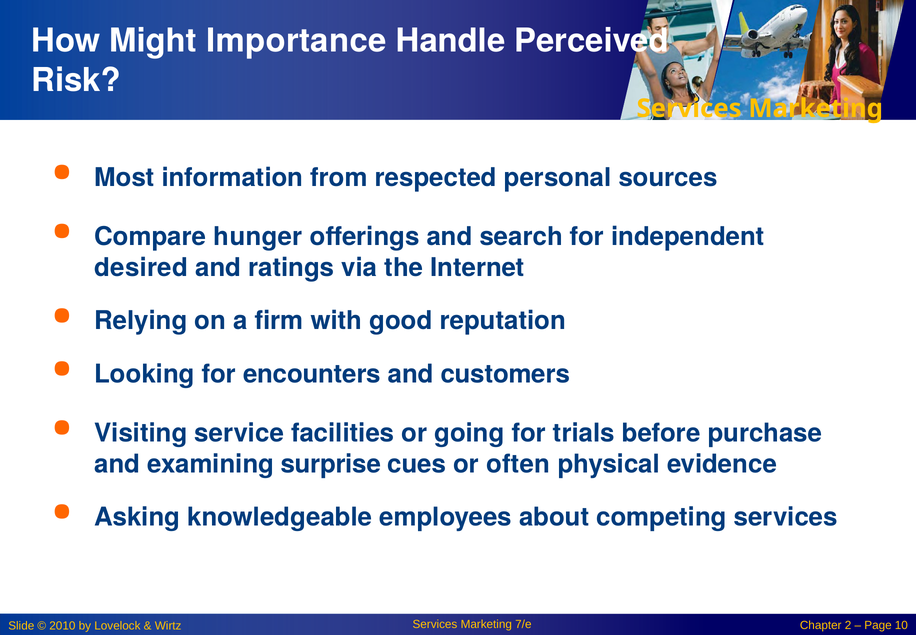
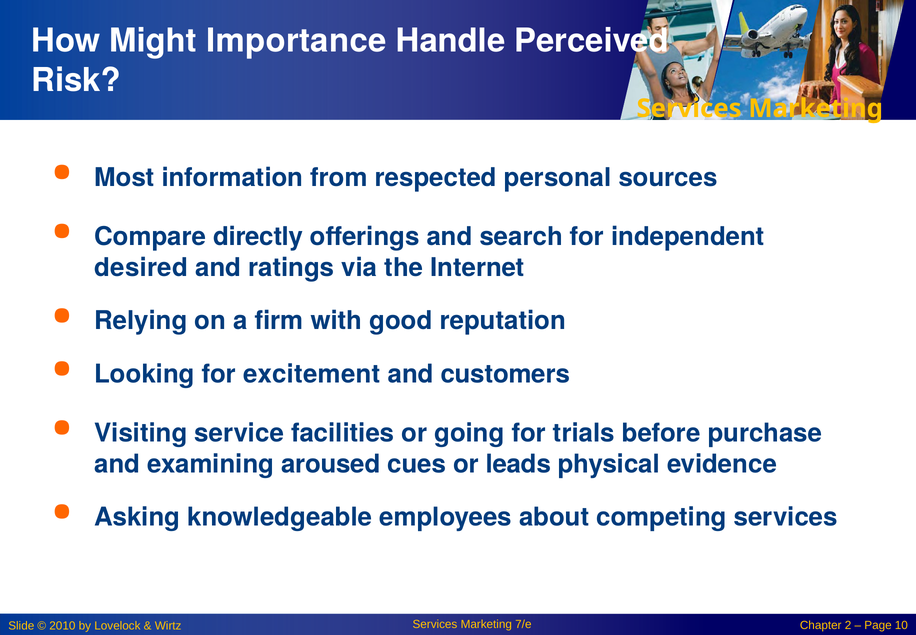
hunger: hunger -> directly (258, 236)
encounters: encounters -> excitement (312, 374)
surprise: surprise -> aroused (331, 464)
often: often -> leads (518, 464)
